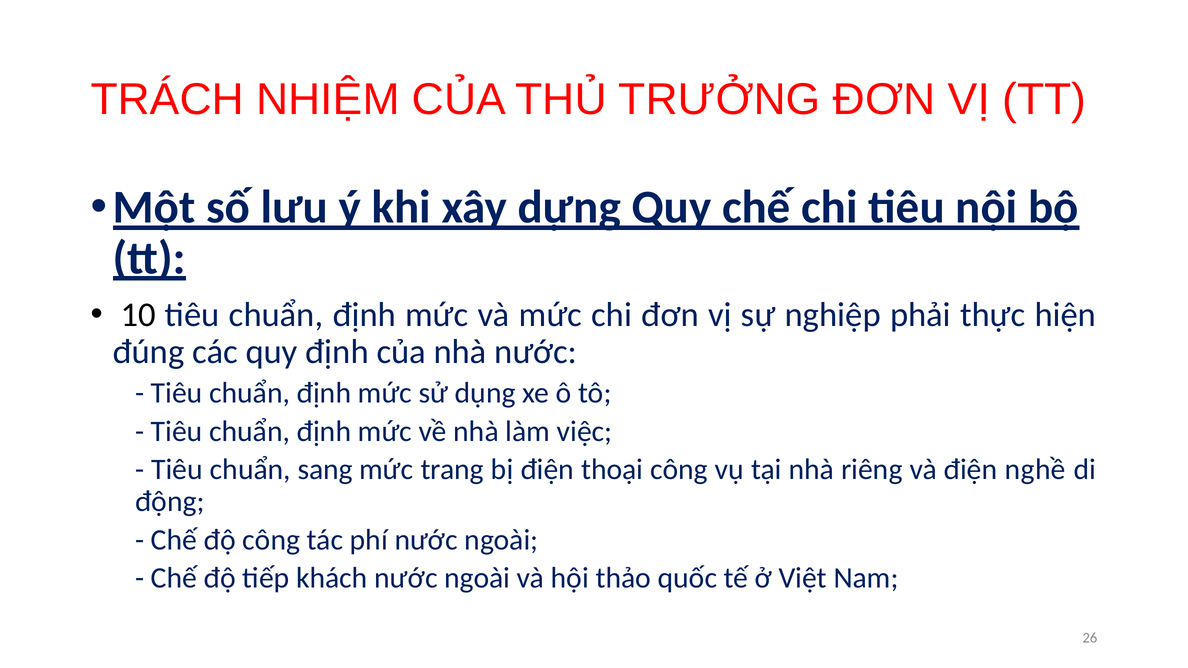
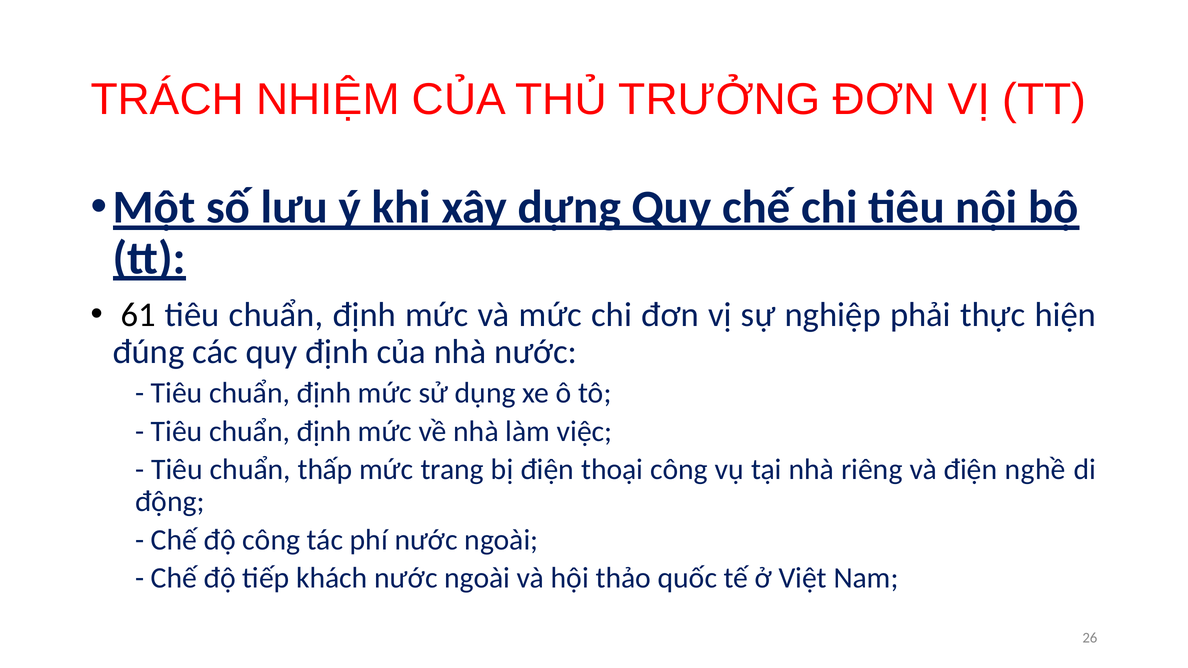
10: 10 -> 61 (138, 315)
sang: sang -> thấp (325, 470)
